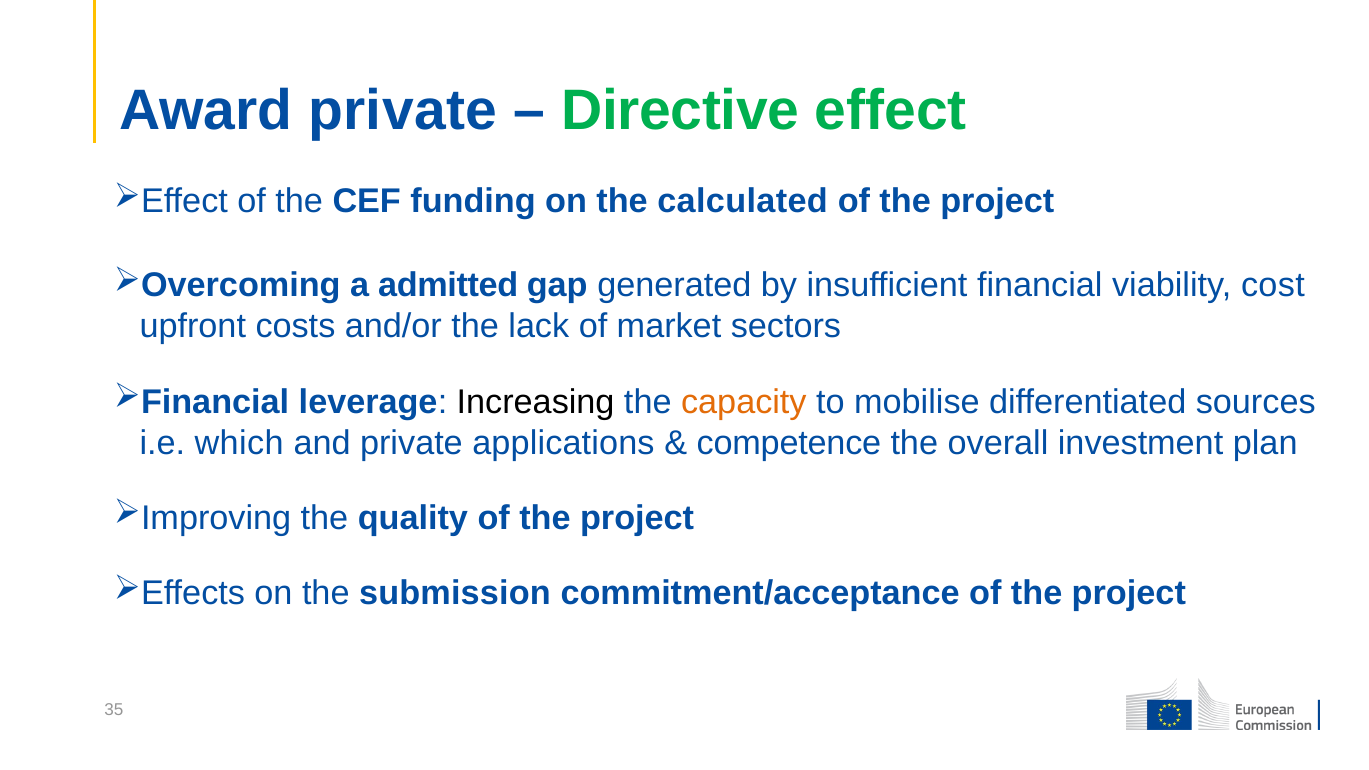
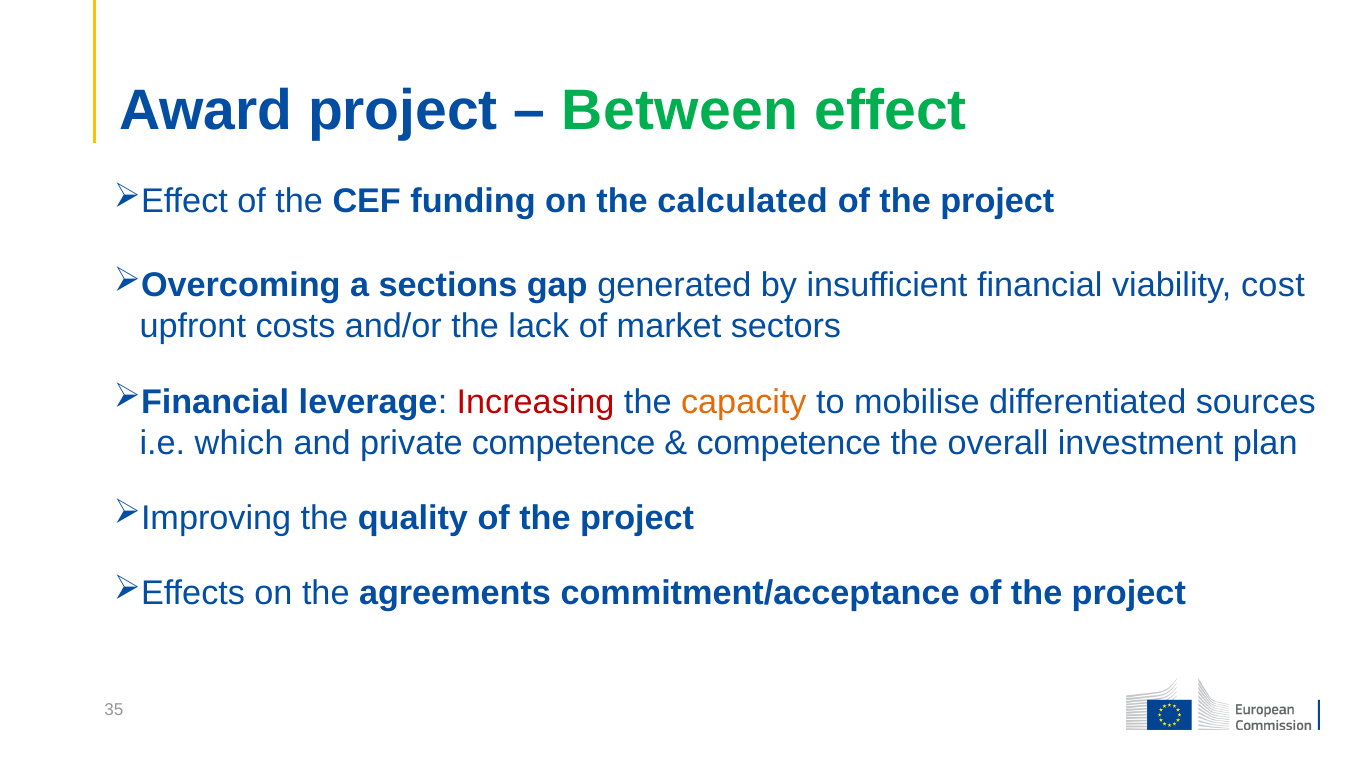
Award private: private -> project (403, 111)
Directive: Directive -> Between (680, 111)
admitted: admitted -> sections (448, 285)
Increasing colour: black -> red (536, 402)
private applications: applications -> competence (564, 443)
submission: submission -> agreements (455, 593)
